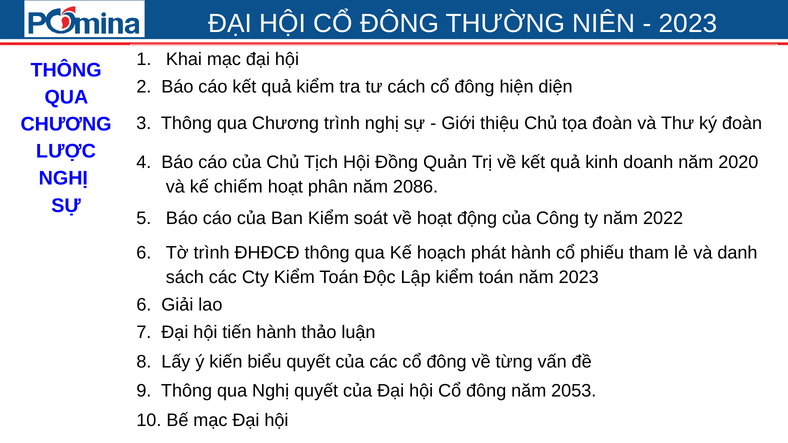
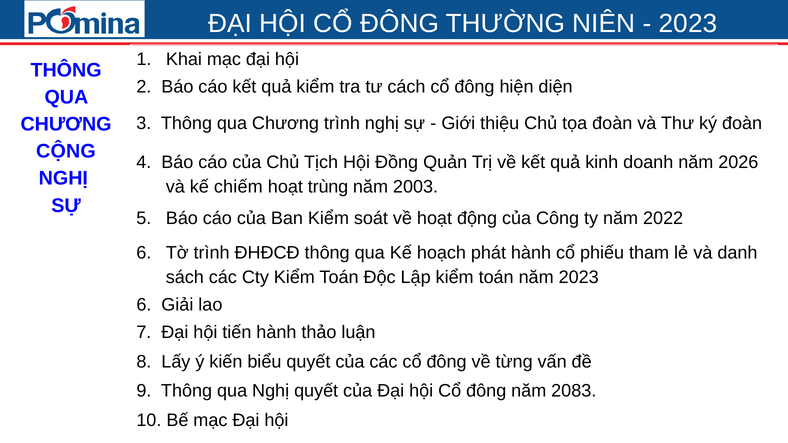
LƯỢC: LƯỢC -> CỘNG (66, 152)
2020: 2020 -> 2026 (738, 162)
phân: phân -> trùng (328, 187)
2086: 2086 -> 2003 (416, 187)
2053: 2053 -> 2083 (574, 391)
